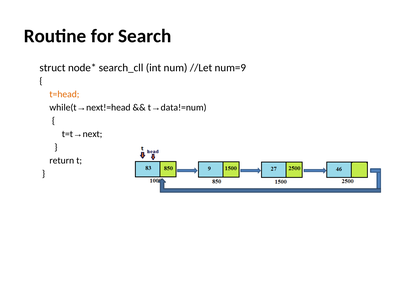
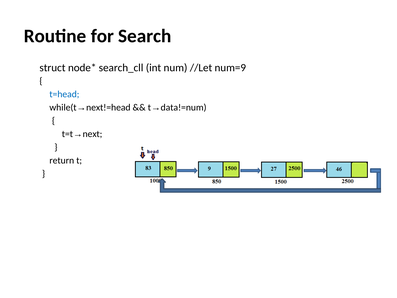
t=head colour: orange -> blue (64, 94)
